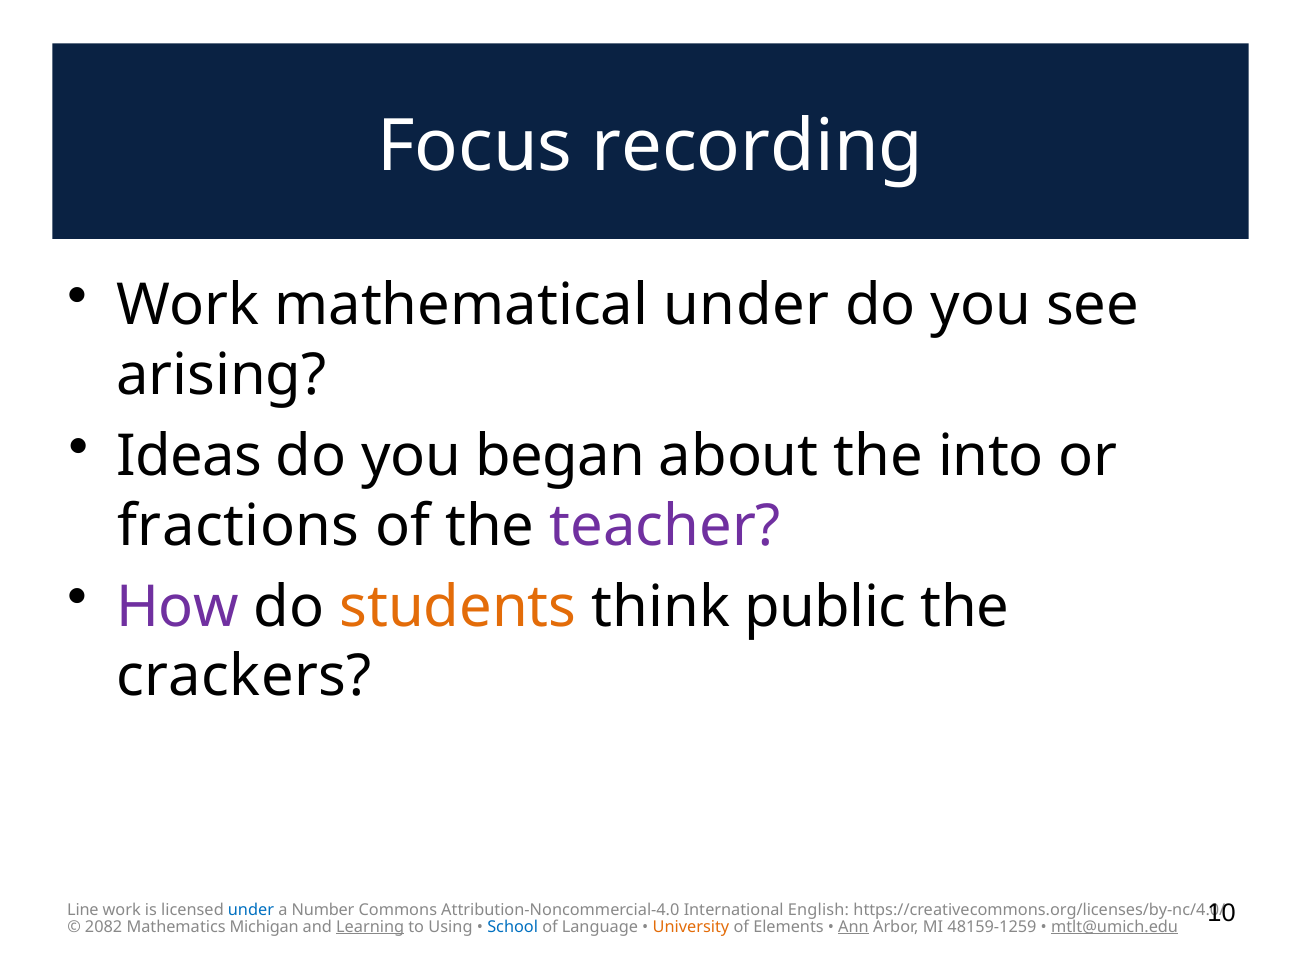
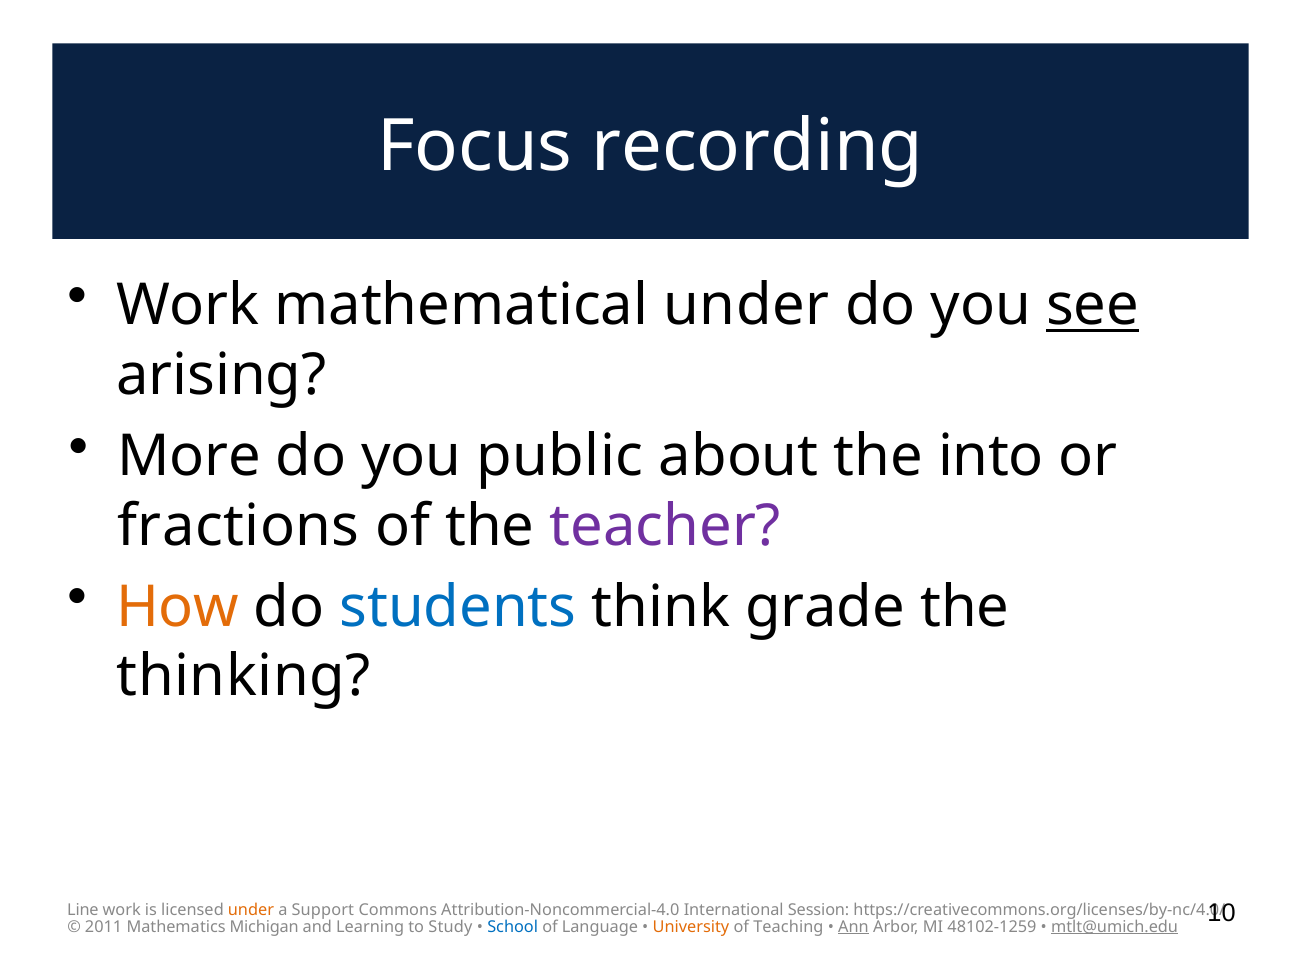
see underline: none -> present (1093, 306)
Ideas: Ideas -> More (189, 457)
began: began -> public (560, 457)
How colour: purple -> orange (178, 607)
students colour: orange -> blue (458, 607)
public: public -> grade (825, 607)
crackers: crackers -> thinking (244, 677)
under colour: blue -> orange (251, 911)
Number: Number -> Support (323, 911)
English: English -> Session (819, 911)
2082: 2082 -> 2011 (104, 927)
Learning underline: present -> none (370, 927)
Using: Using -> Study (450, 927)
Elements: Elements -> Teaching (788, 927)
48159-1259: 48159-1259 -> 48102-1259 (992, 927)
